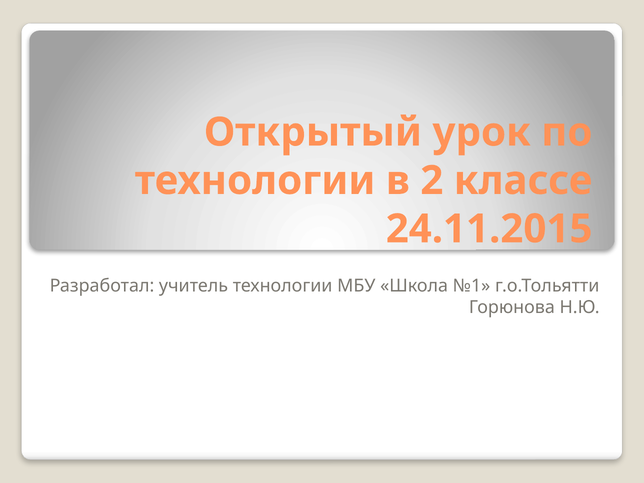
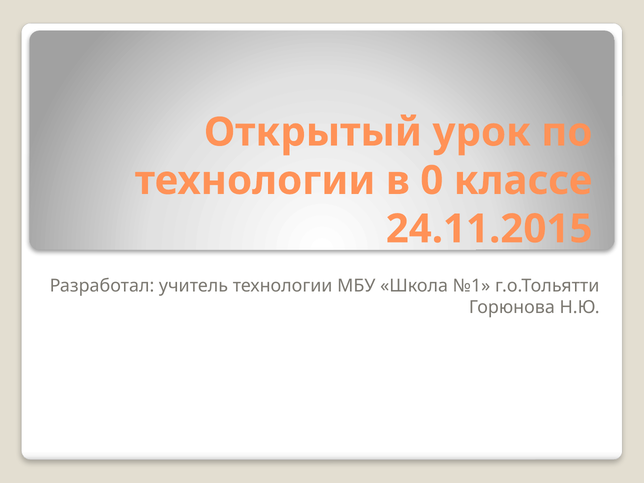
2: 2 -> 0 (432, 181)
